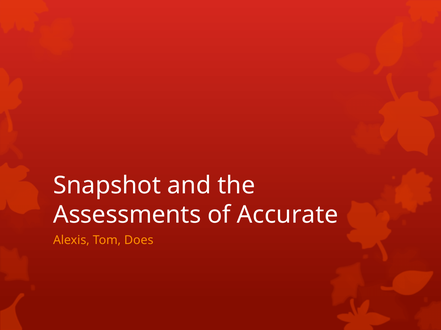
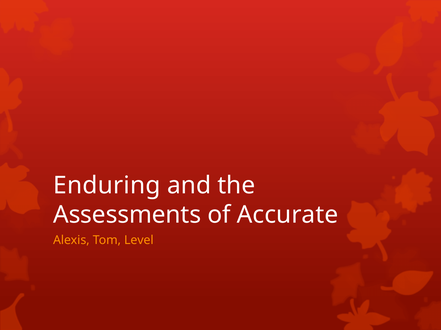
Snapshot: Snapshot -> Enduring (107, 186)
Does: Does -> Level (139, 241)
